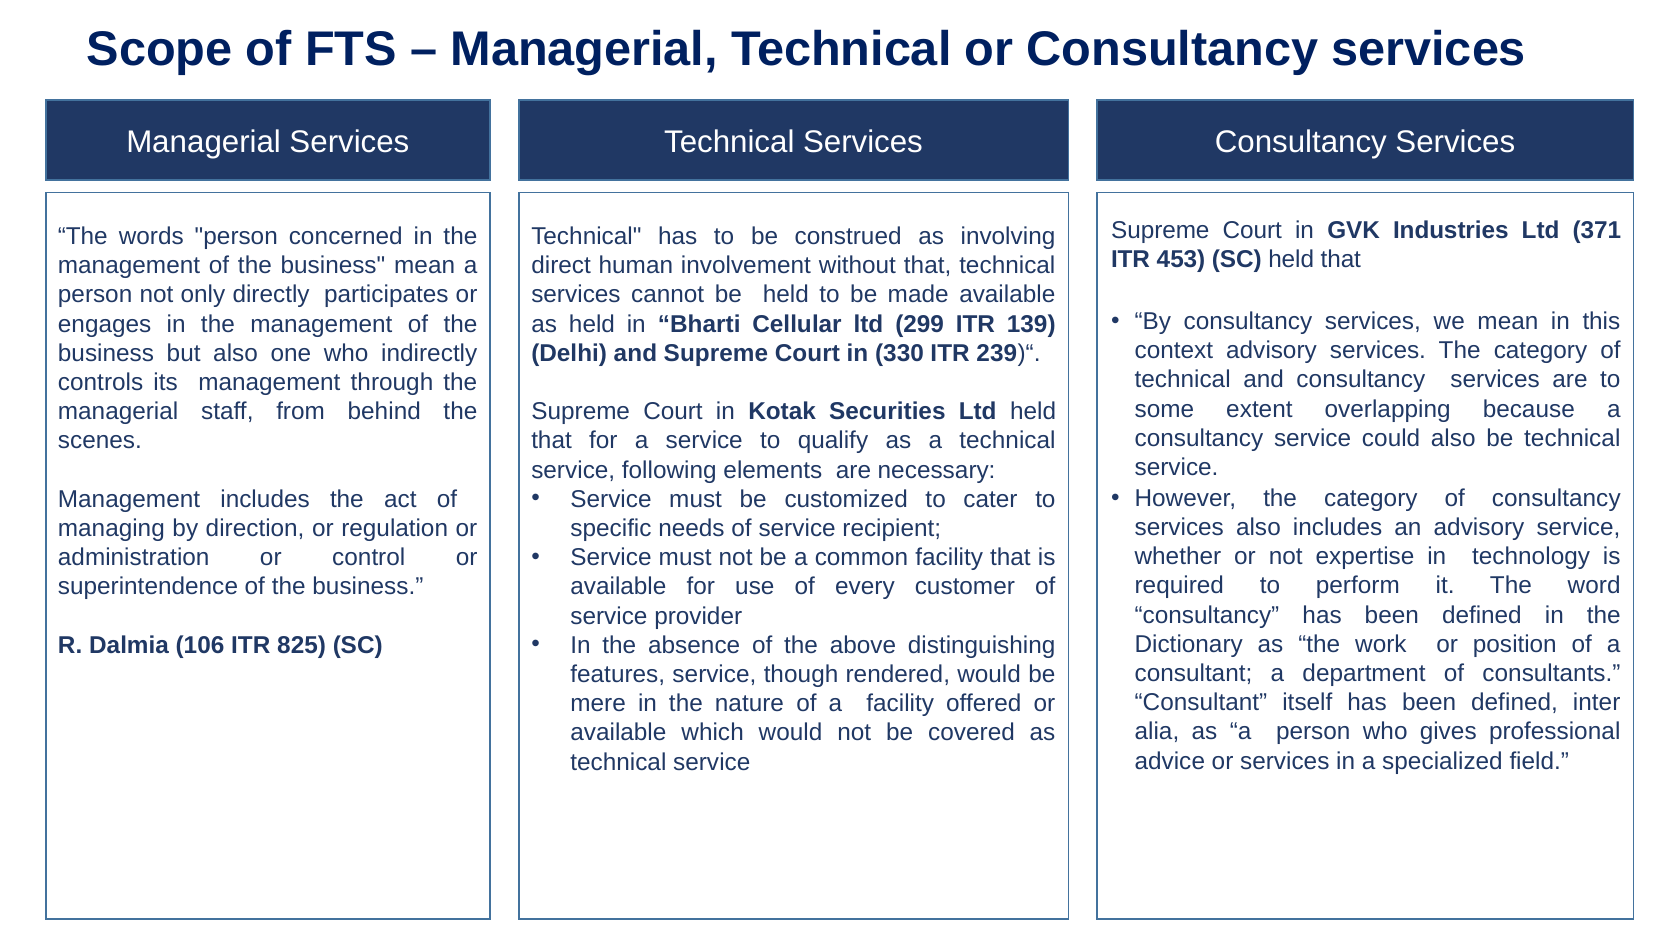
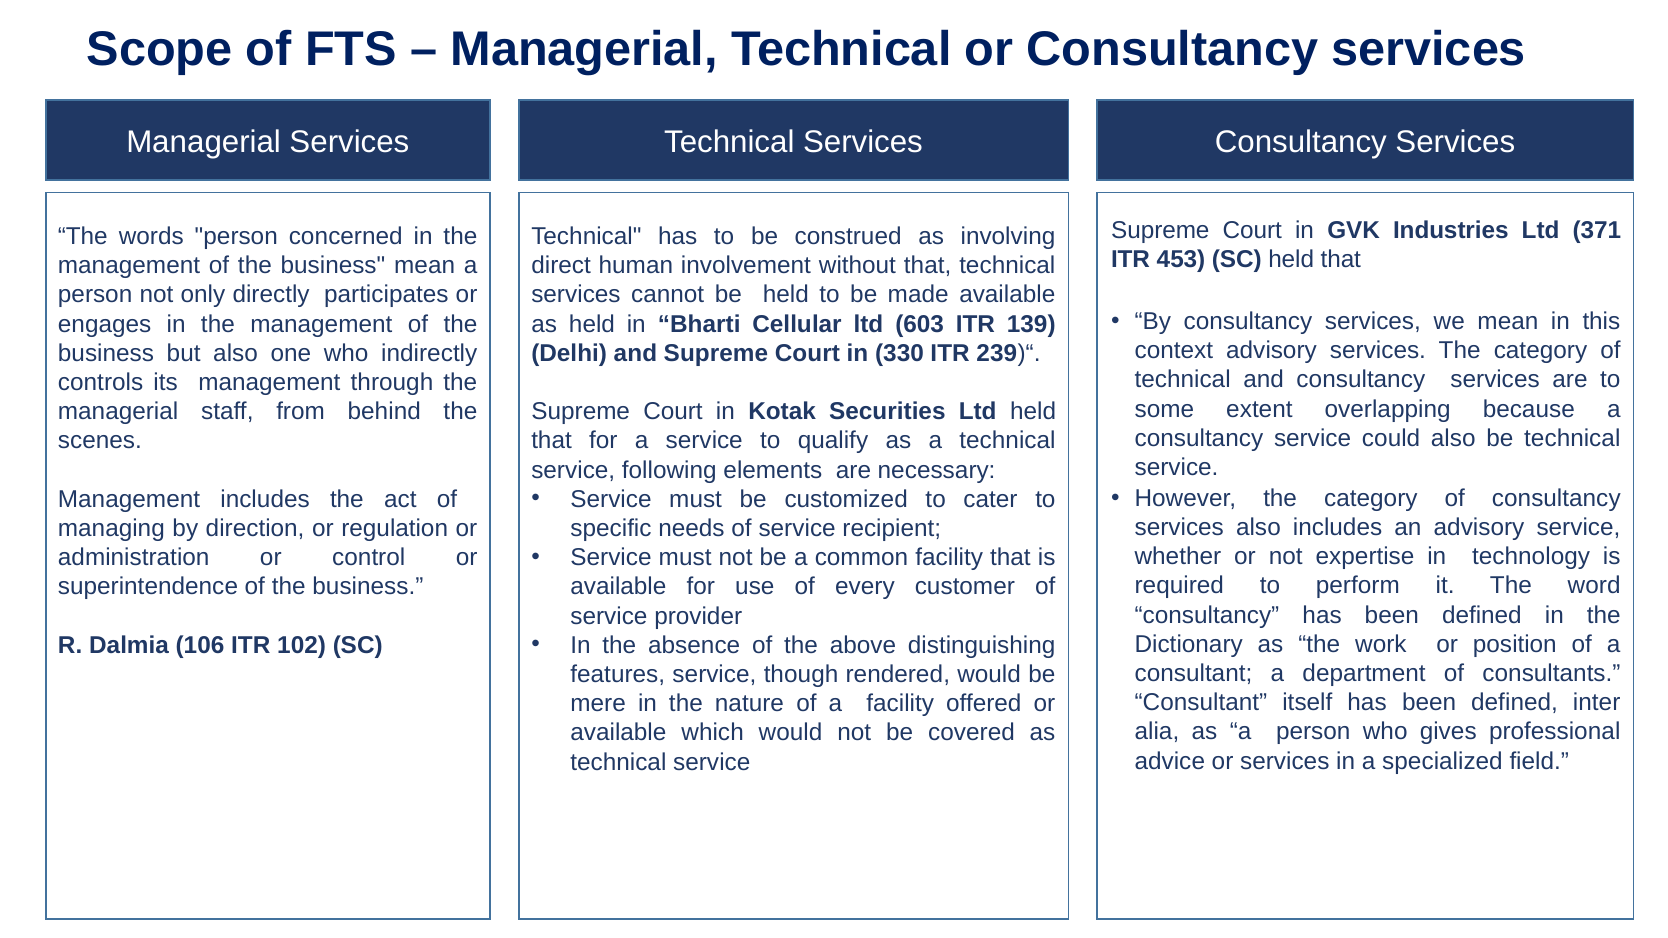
299: 299 -> 603 (920, 324)
825: 825 -> 102 (302, 645)
